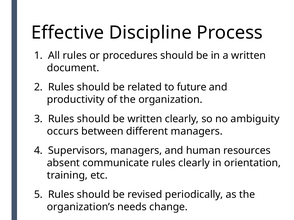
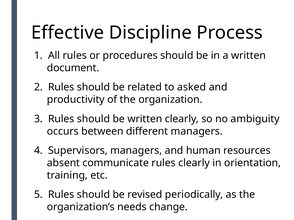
future: future -> asked (192, 87)
